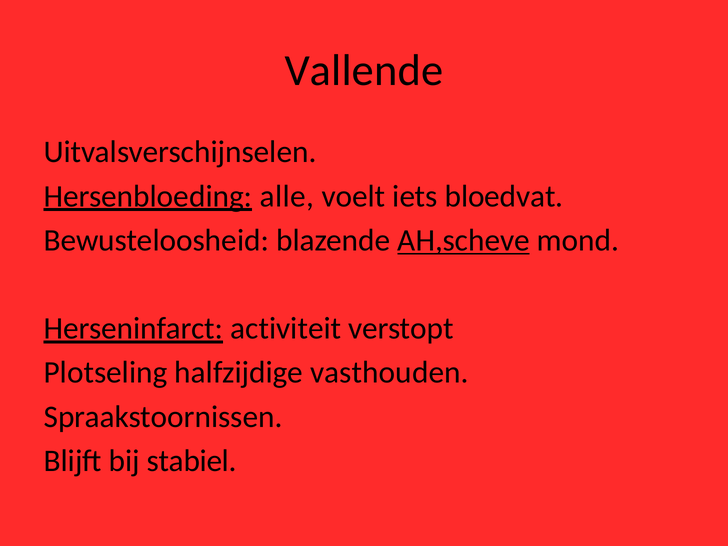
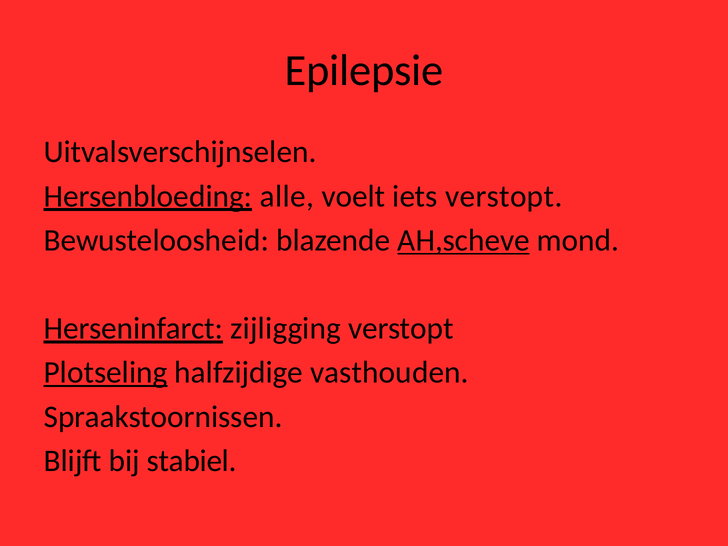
Vallende: Vallende -> Epilepsie (364, 70)
iets bloedvat: bloedvat -> verstopt (504, 196)
activiteit: activiteit -> zijligging (286, 328)
Plotseling underline: none -> present (106, 373)
